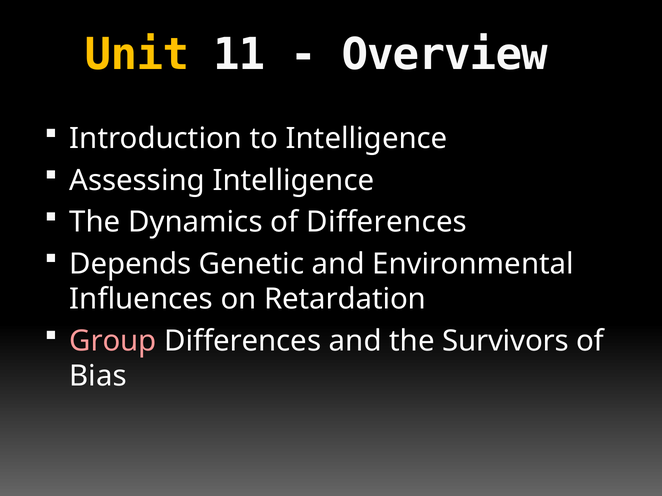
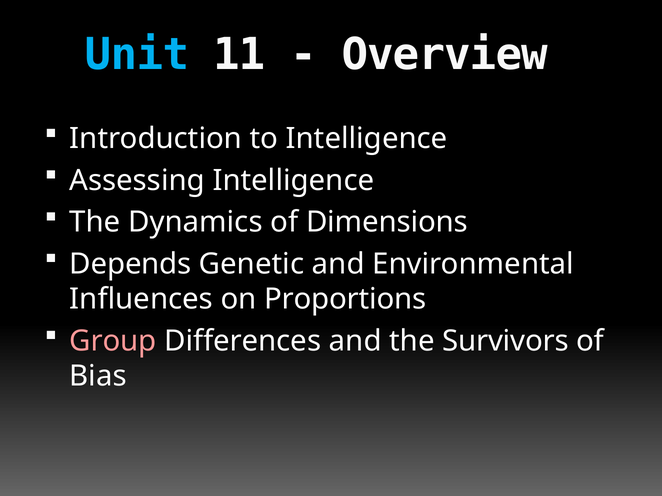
Unit colour: yellow -> light blue (137, 55)
of Differences: Differences -> Dimensions (387, 222)
Retardation: Retardation -> Proportions (345, 299)
